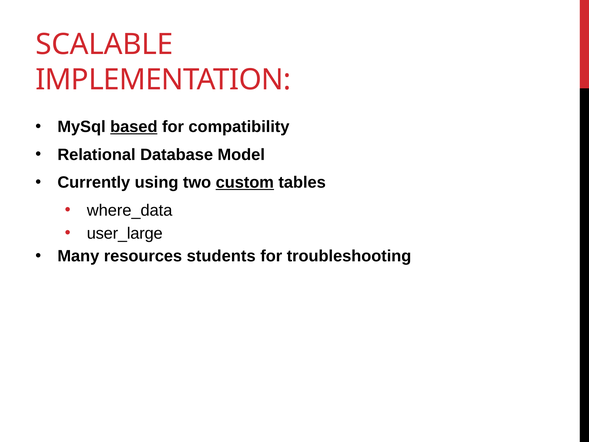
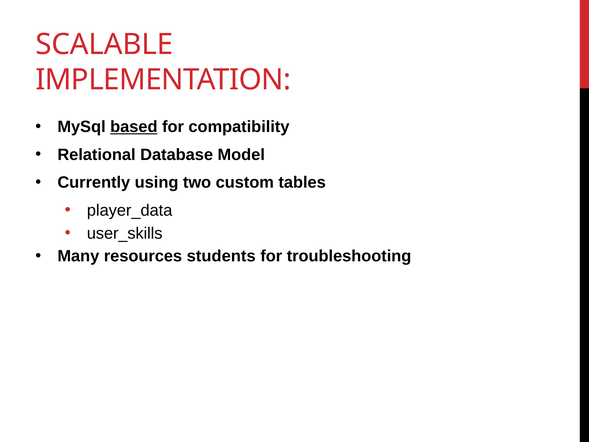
custom underline: present -> none (245, 182)
where_data: where_data -> player_data (130, 210)
user_large: user_large -> user_skills (125, 233)
